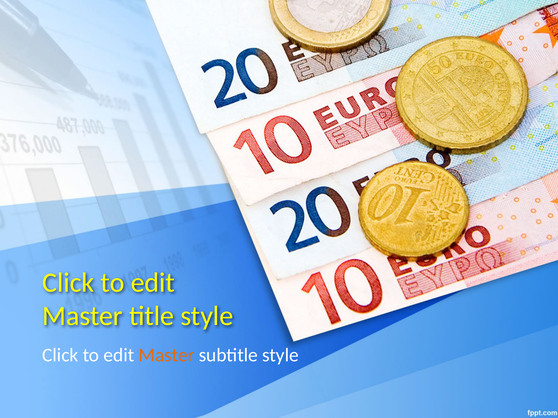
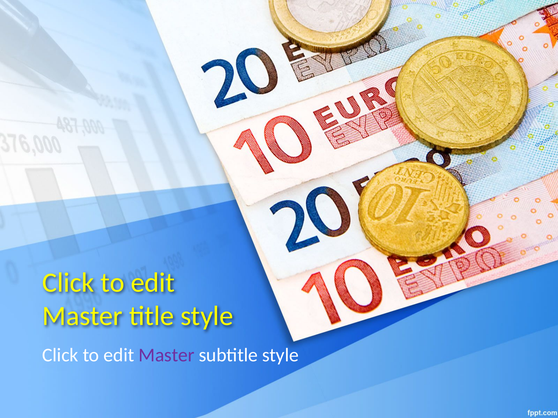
Master colour: orange -> purple (167, 355)
